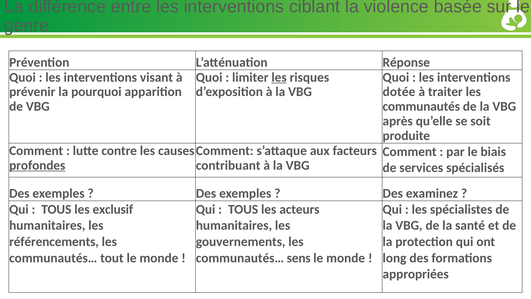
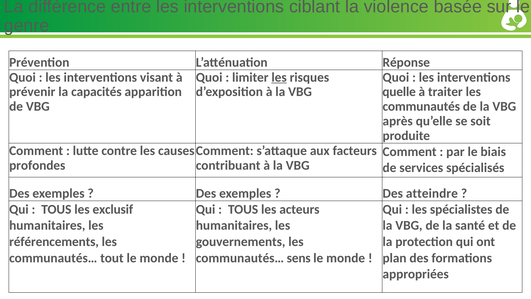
pourquoi: pourquoi -> capacités (96, 92)
dotée: dotée -> quelle (399, 92)
profondes underline: present -> none (37, 165)
examinez: examinez -> atteindre (432, 193)
long: long -> plan (395, 258)
